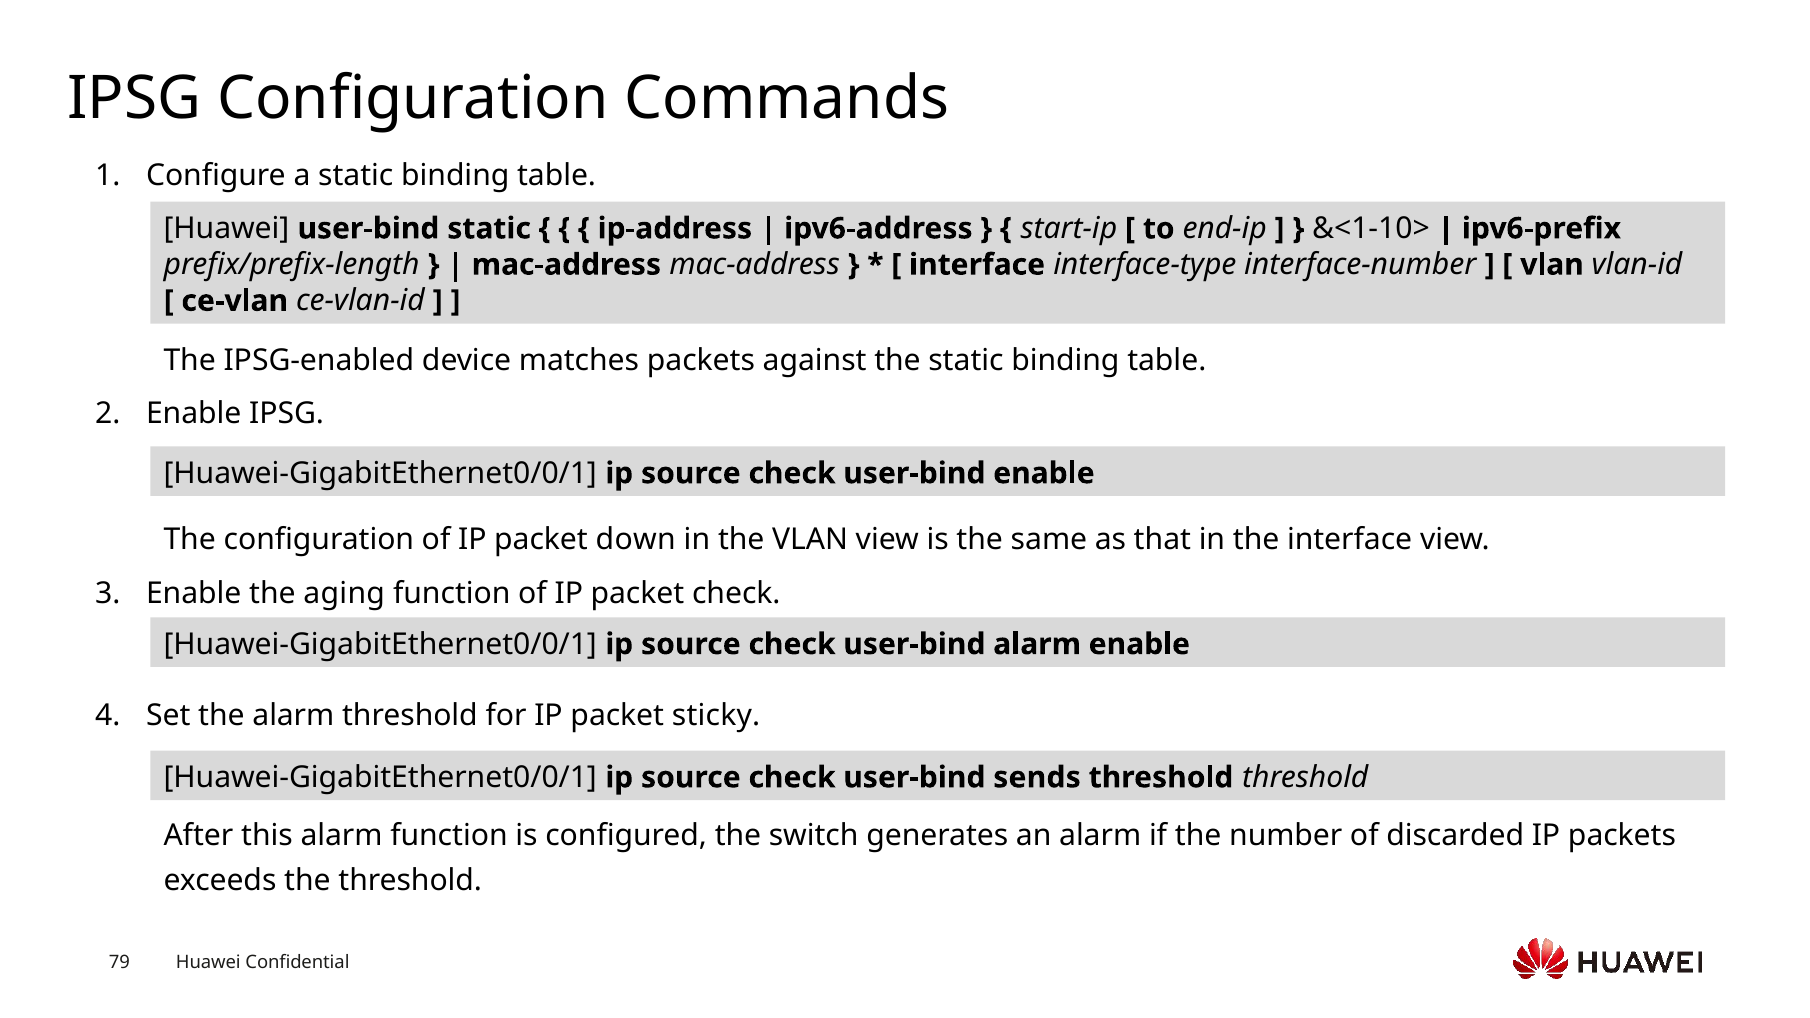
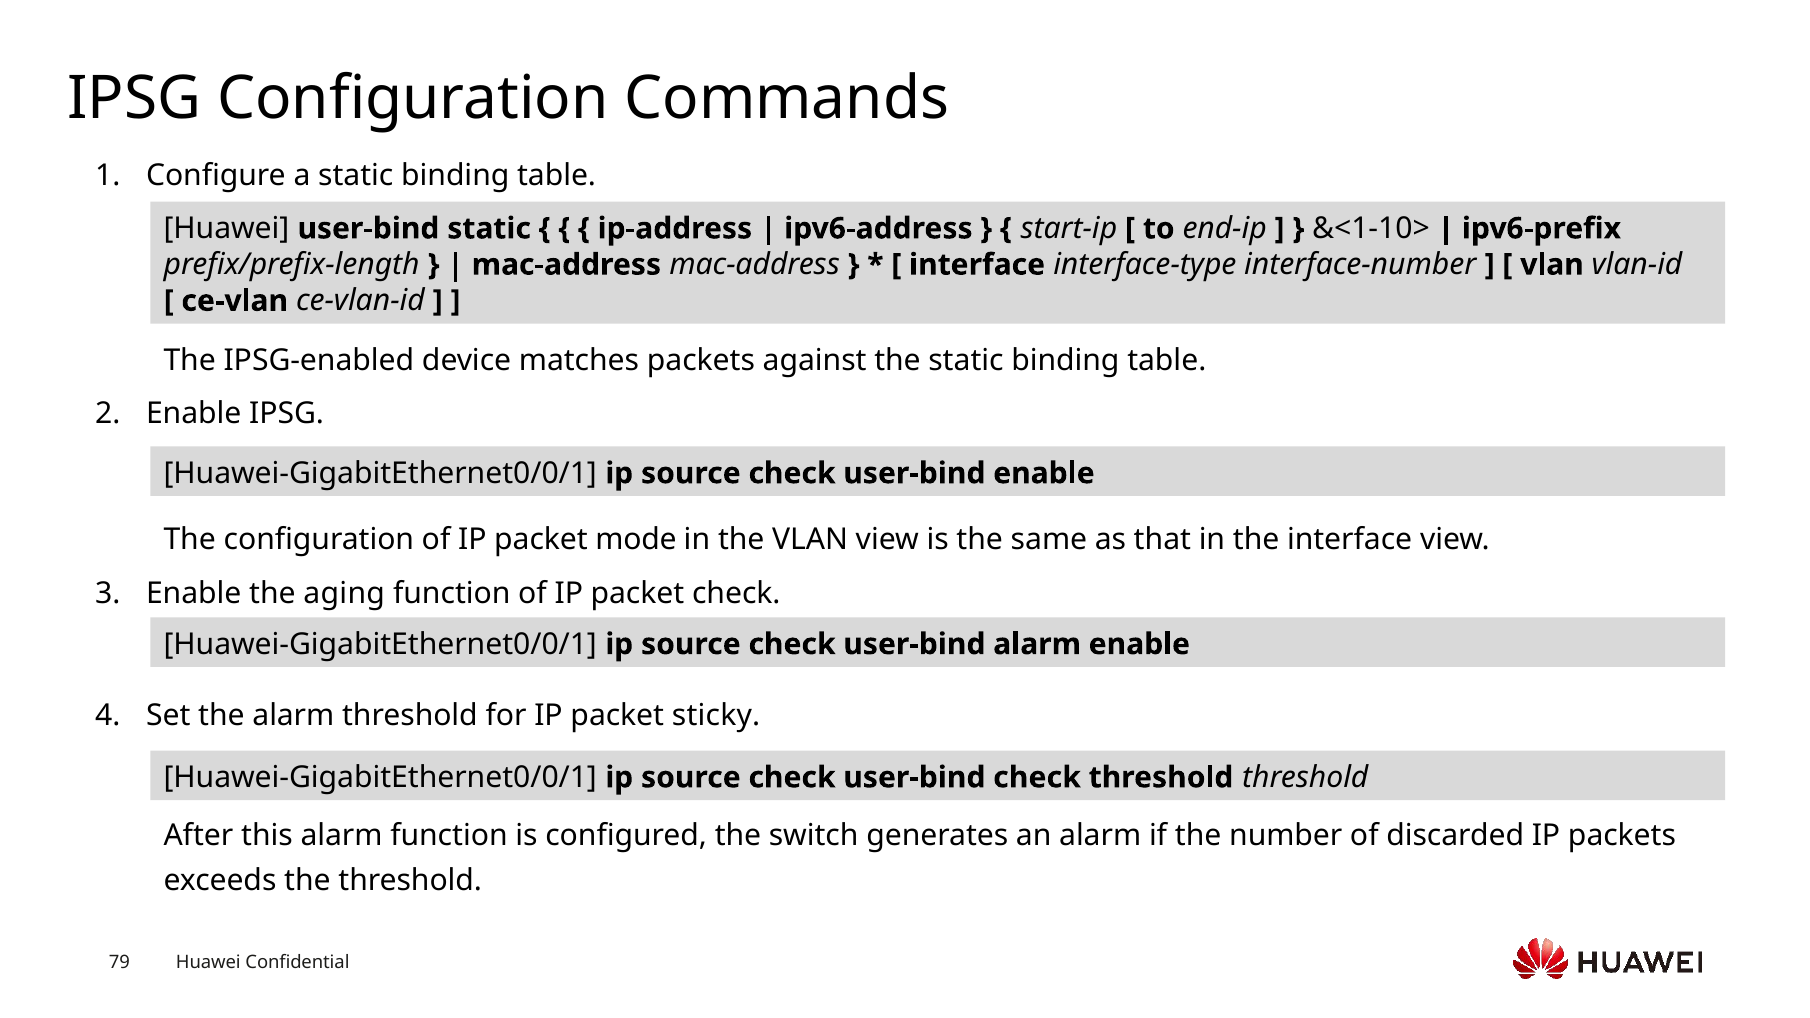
down: down -> mode (636, 540)
user-bind sends: sends -> check (1037, 778)
